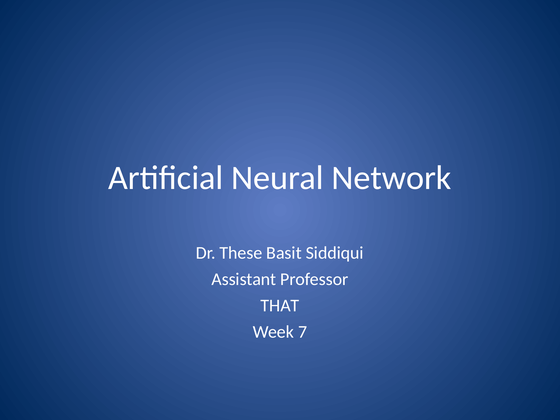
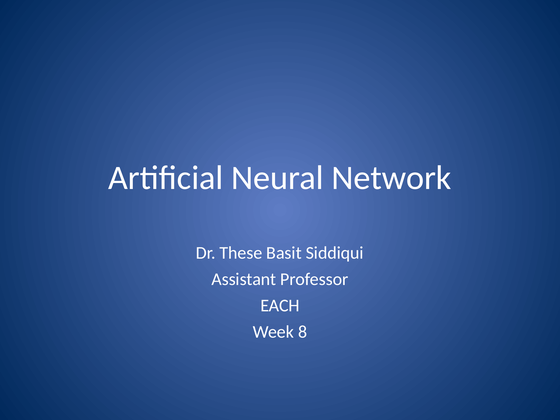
THAT: THAT -> EACH (280, 306)
7: 7 -> 8 (303, 332)
